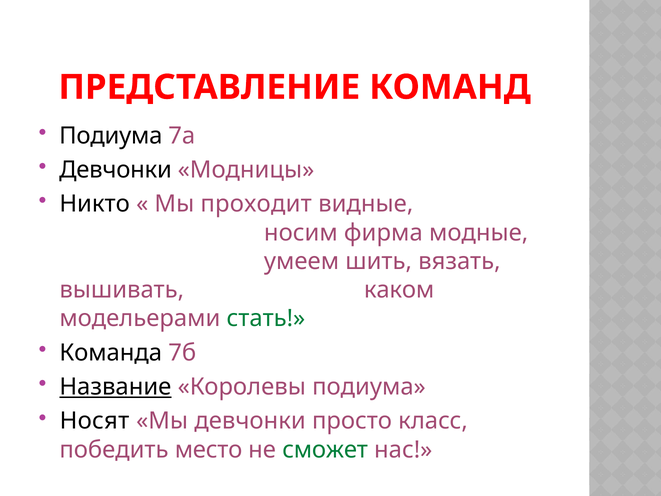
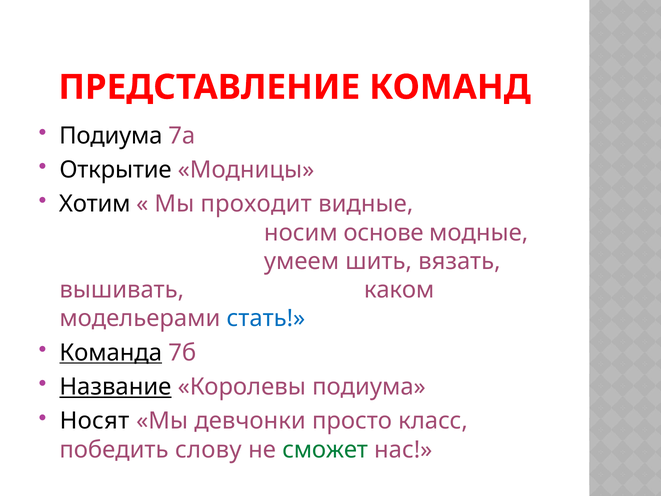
Девчонки: Девчонки -> Открытие (115, 170)
Никто: Никто -> Хотим (95, 204)
фирма: фирма -> основе (384, 233)
стать colour: green -> blue (266, 318)
Команда underline: none -> present (111, 353)
место: место -> слову (208, 449)
